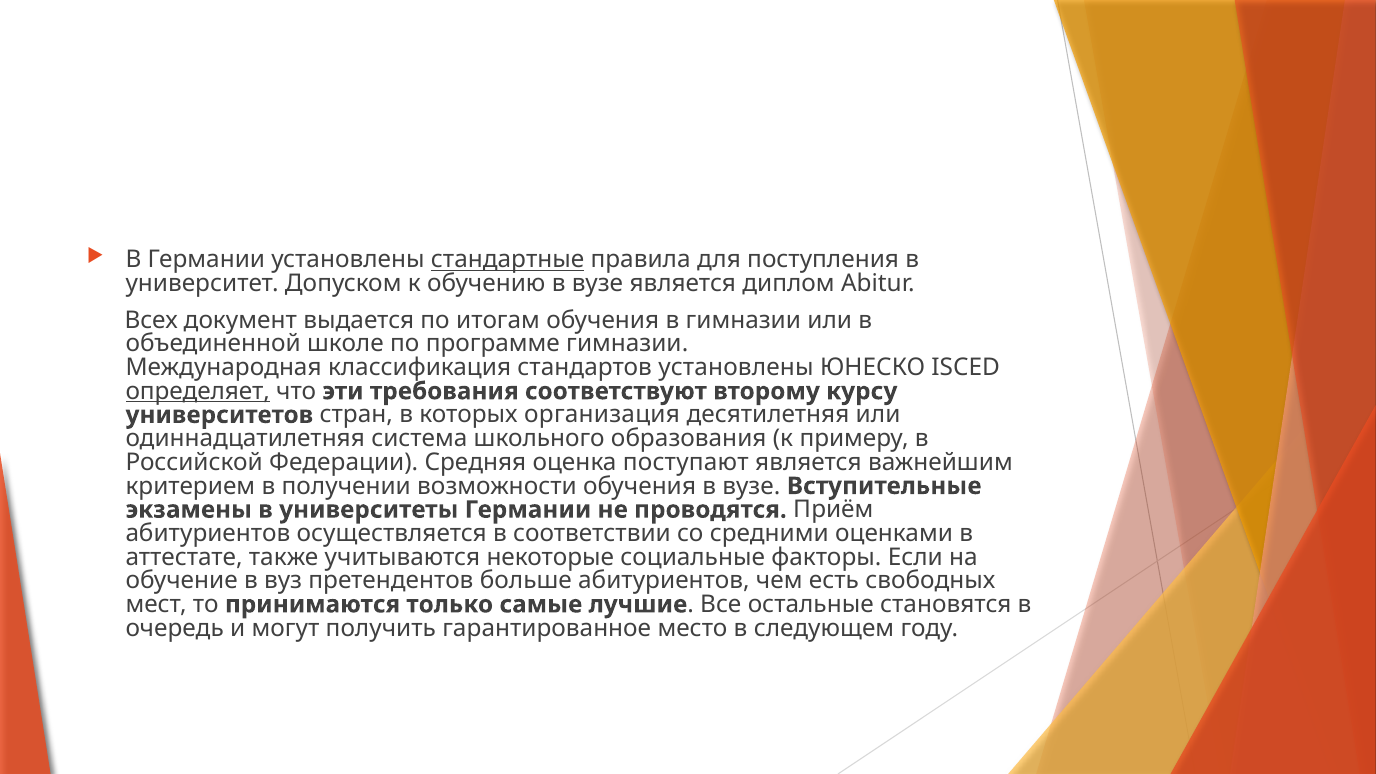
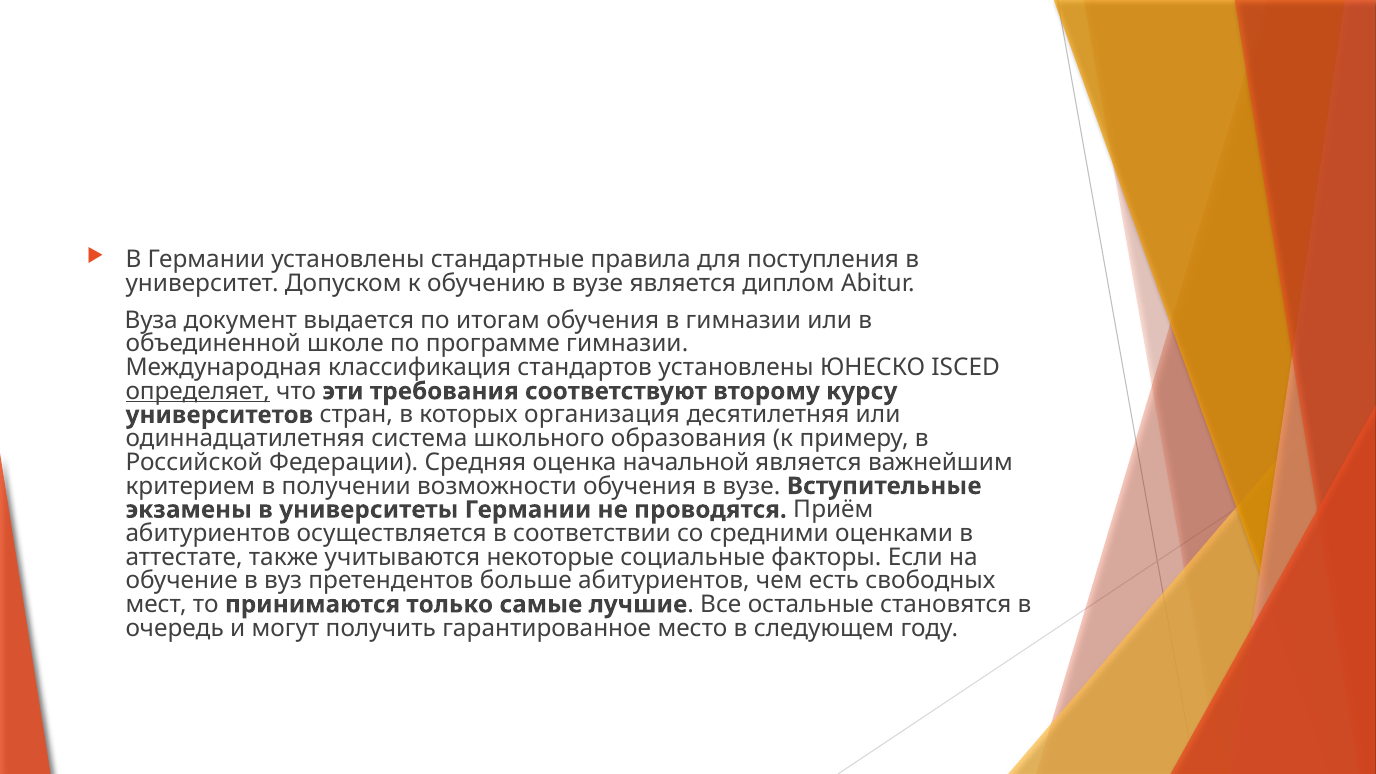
стандартные underline: present -> none (508, 260)
Всех: Всех -> Вуза (151, 320)
поступают: поступают -> начальной (686, 462)
